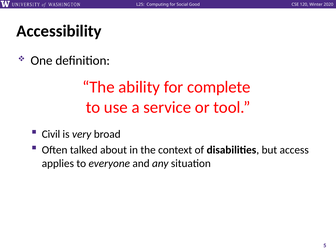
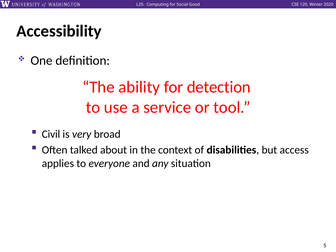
complete: complete -> detection (219, 87)
